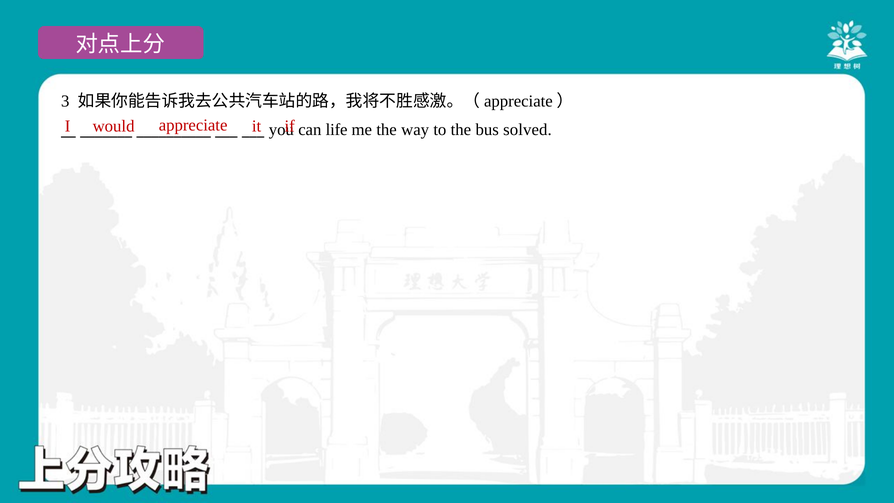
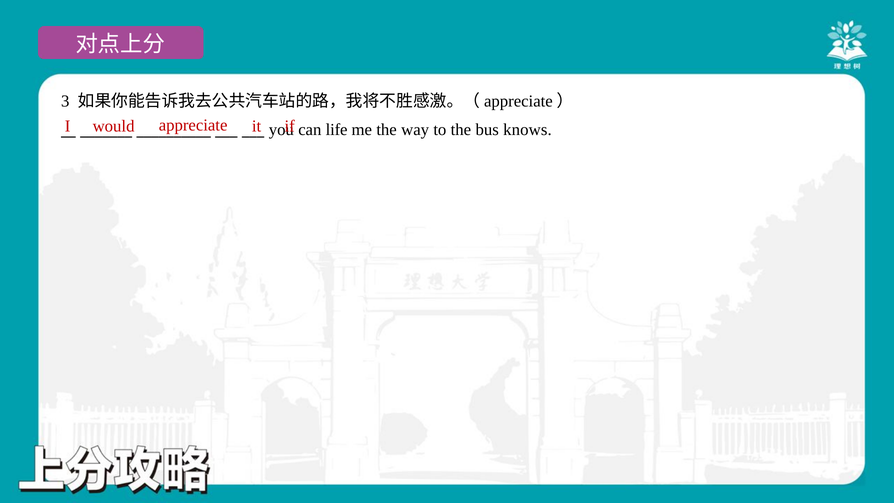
solved: solved -> knows (527, 130)
